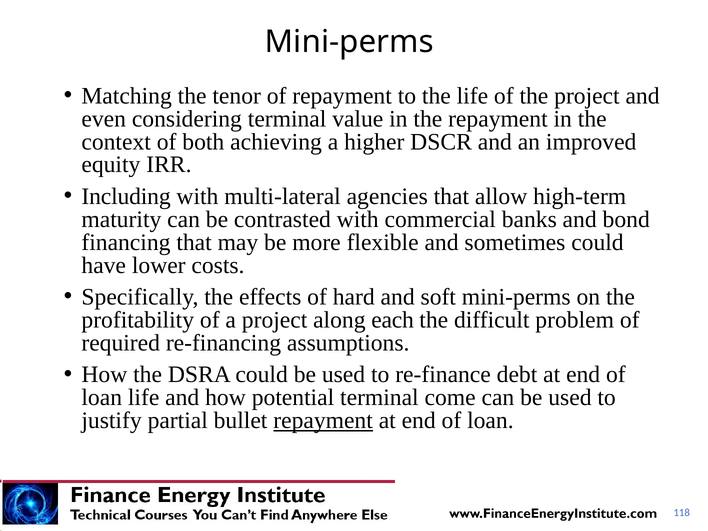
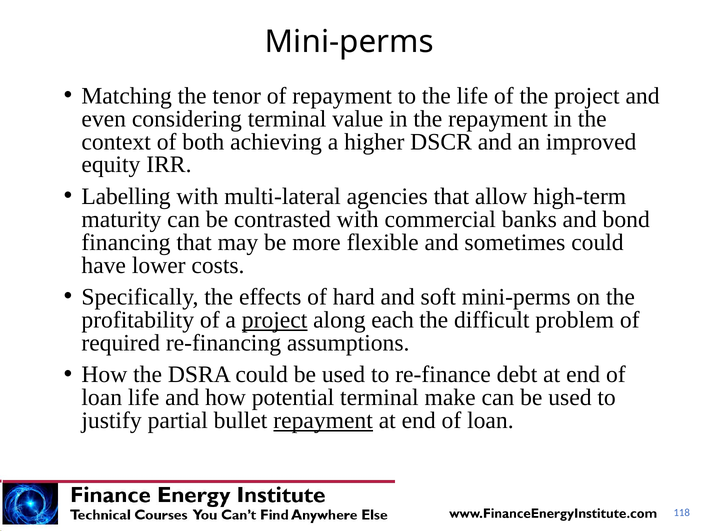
Including: Including -> Labelling (126, 196)
project underline: none -> present (275, 320)
come: come -> make (450, 398)
